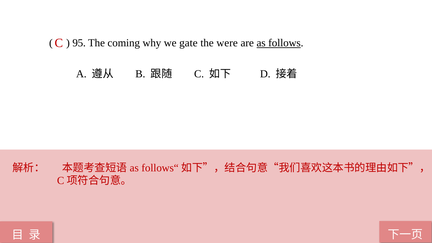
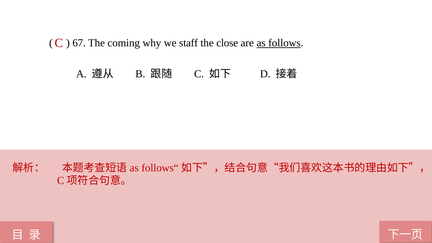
95: 95 -> 67 (79, 43)
gate: gate -> staff (189, 43)
were: were -> close (227, 43)
